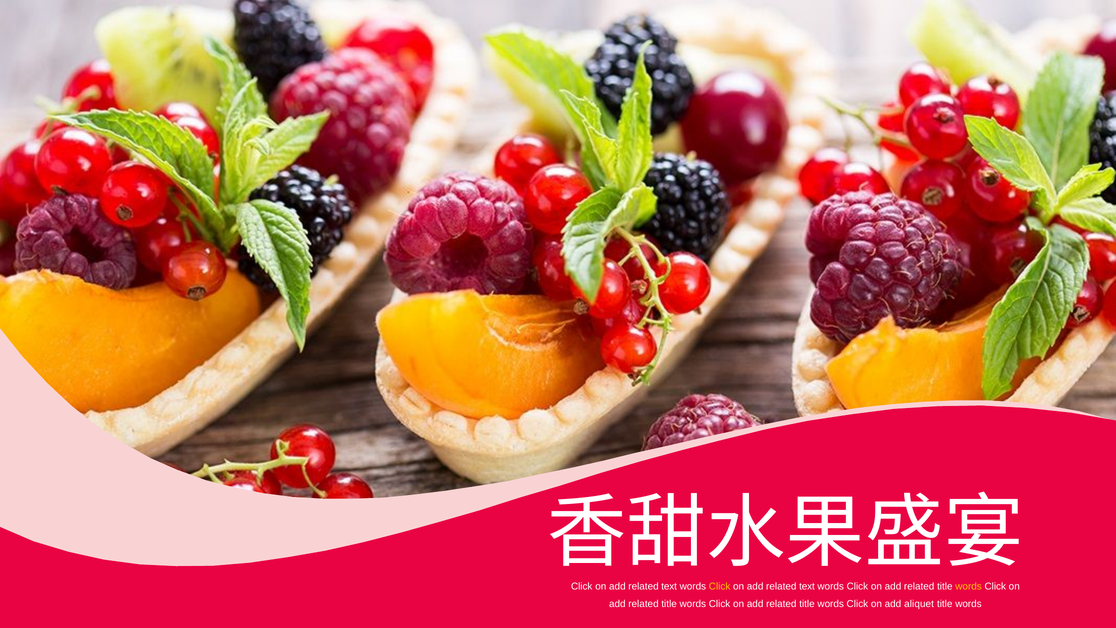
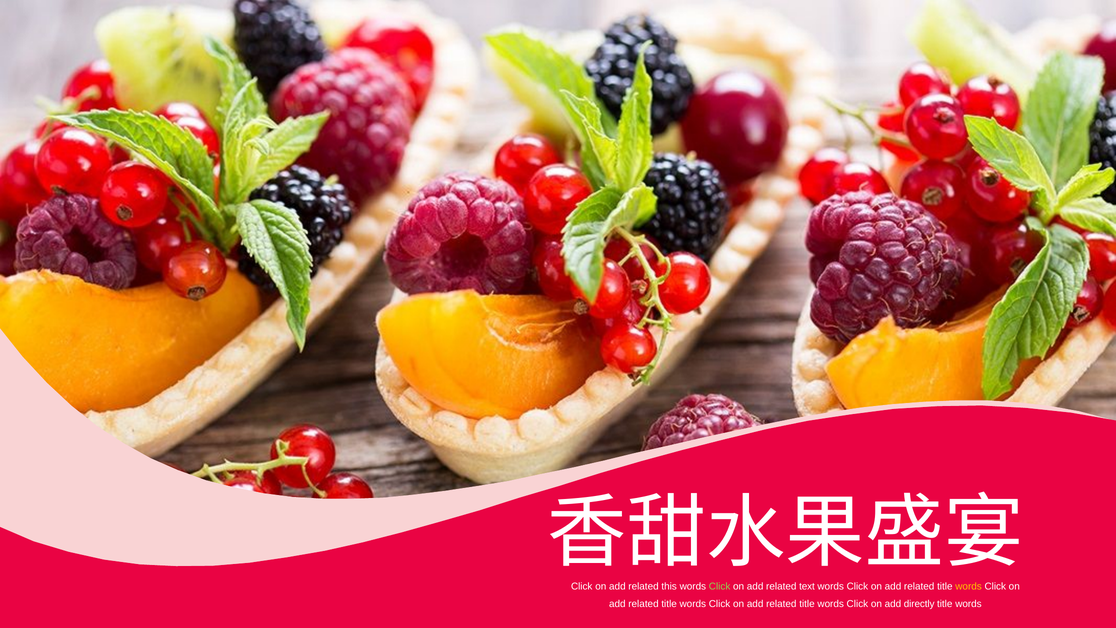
text: text -> this (669, 586)
Click colour: yellow -> light green (720, 586)
aliquet: aliquet -> directly (919, 604)
